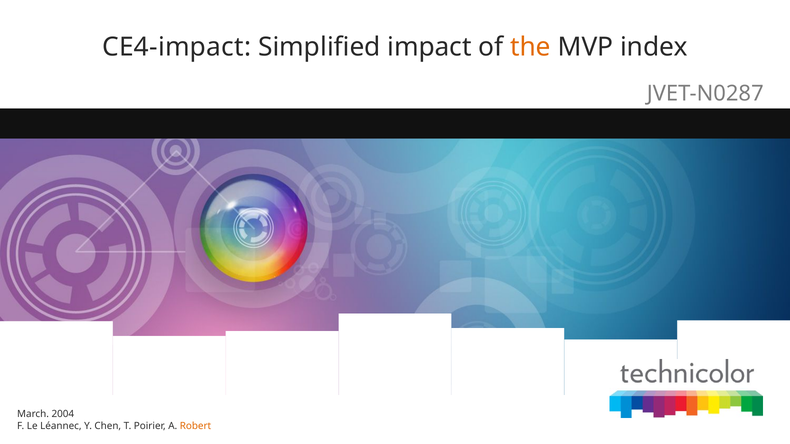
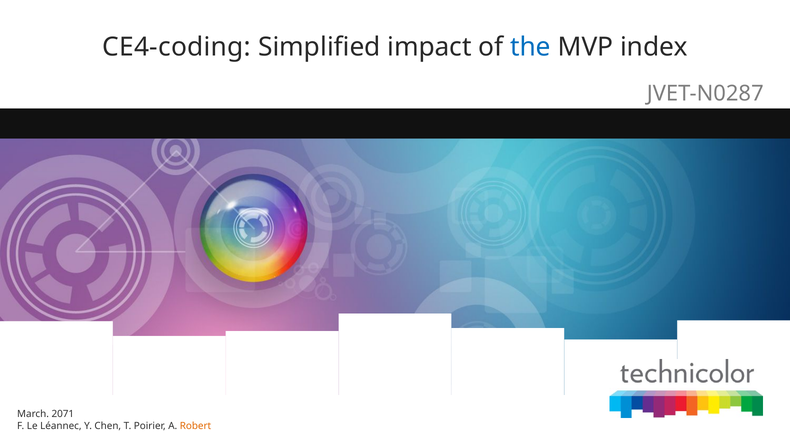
CE4-impact: CE4-impact -> CE4-coding (177, 47)
the colour: orange -> blue (530, 47)
2004: 2004 -> 2071 (63, 414)
